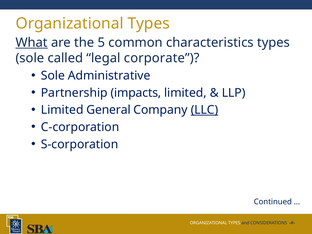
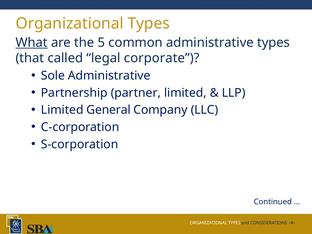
common characteristics: characteristics -> administrative (210, 43)
sole: sole -> that (30, 58)
impacts: impacts -> partner (136, 93)
LLC underline: present -> none (205, 110)
